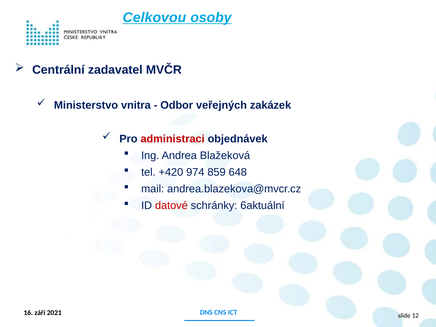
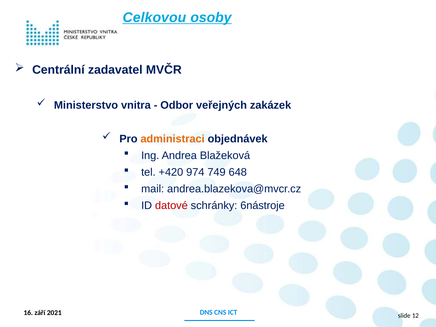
administraci colour: red -> orange (173, 139)
859: 859 -> 749 (217, 172)
6aktuální: 6aktuální -> 6nástroje (263, 206)
